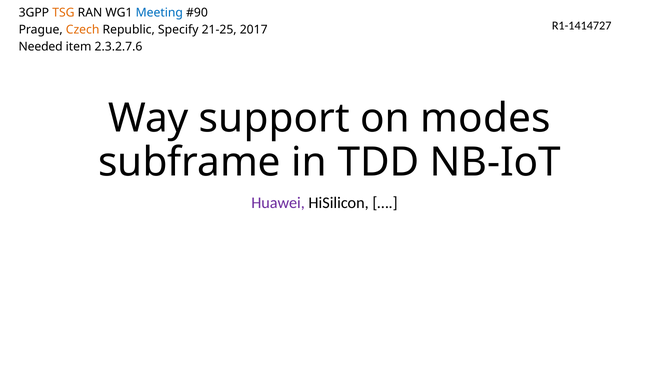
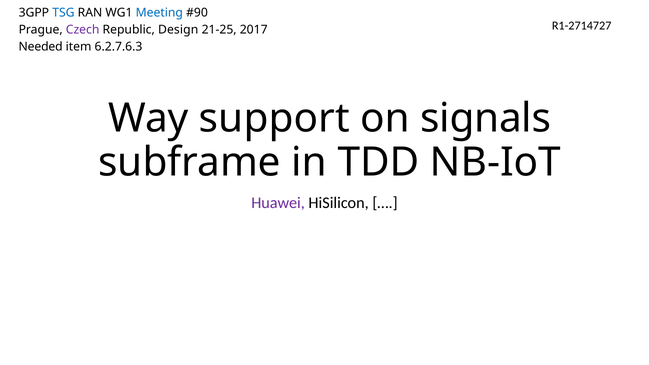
TSG colour: orange -> blue (63, 13)
R1-1414727: R1-1414727 -> R1-2714727 (582, 26)
Czech colour: orange -> purple (83, 30)
Specify: Specify -> Design (178, 30)
2.3.2.7.6: 2.3.2.7.6 -> 6.2.7.6.3 (118, 47)
modes: modes -> signals (486, 118)
